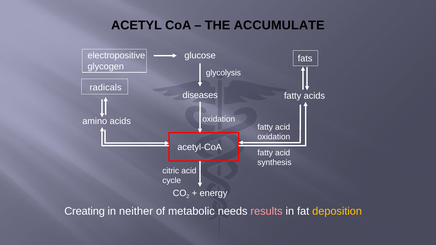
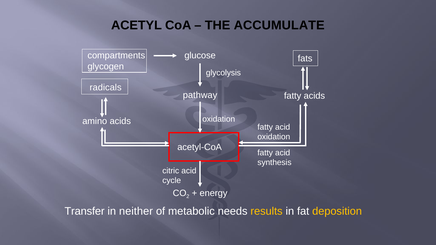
electropositive: electropositive -> compartments (116, 56)
diseases: diseases -> pathway (200, 95)
Creating: Creating -> Transfer (85, 211)
results colour: pink -> yellow (267, 211)
